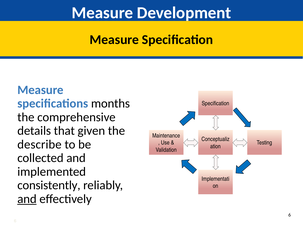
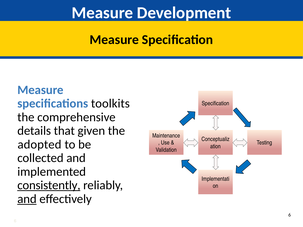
months: months -> toolkits (110, 104)
describe: describe -> adopted (39, 145)
consistently underline: none -> present (49, 185)
